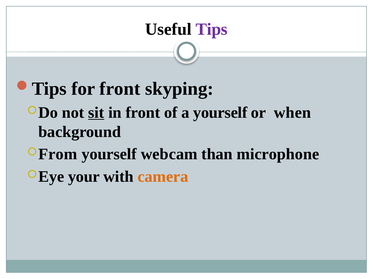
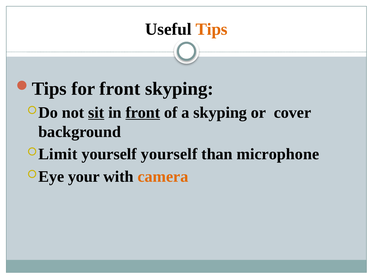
Tips colour: purple -> orange (212, 29)
front underline: none -> present (143, 113)
a yourself: yourself -> skyping (220, 113)
when: when -> cover (293, 113)
From: From -> Limit (58, 155)
yourself webcam: webcam -> yourself (169, 155)
